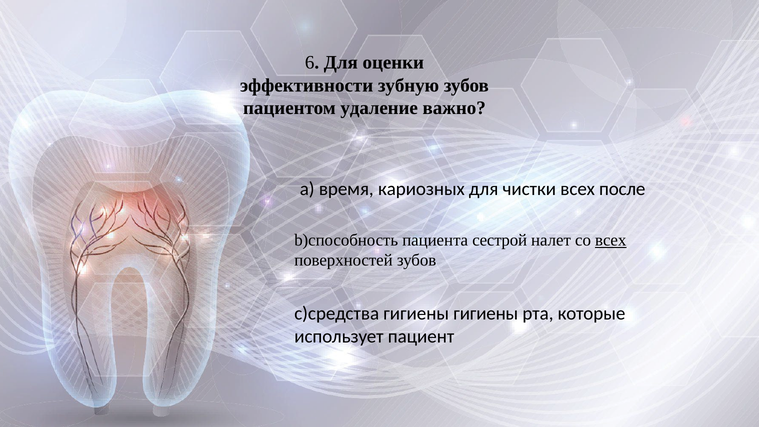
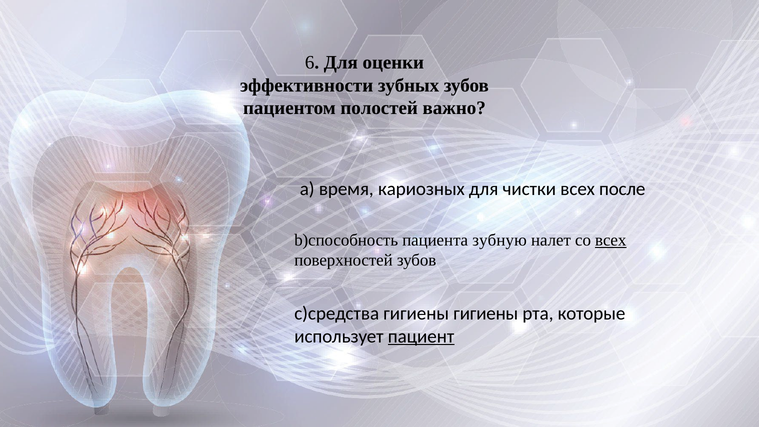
зубную: зубную -> зубных (409, 85)
удаление: удаление -> полостей (379, 108)
сестрой: сестрой -> зубную (500, 240)
пациент underline: none -> present (421, 336)
